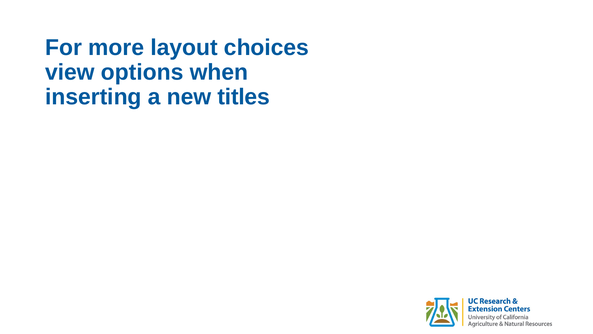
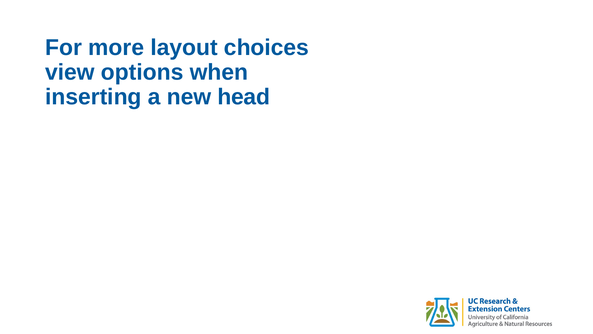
titles: titles -> head (244, 97)
